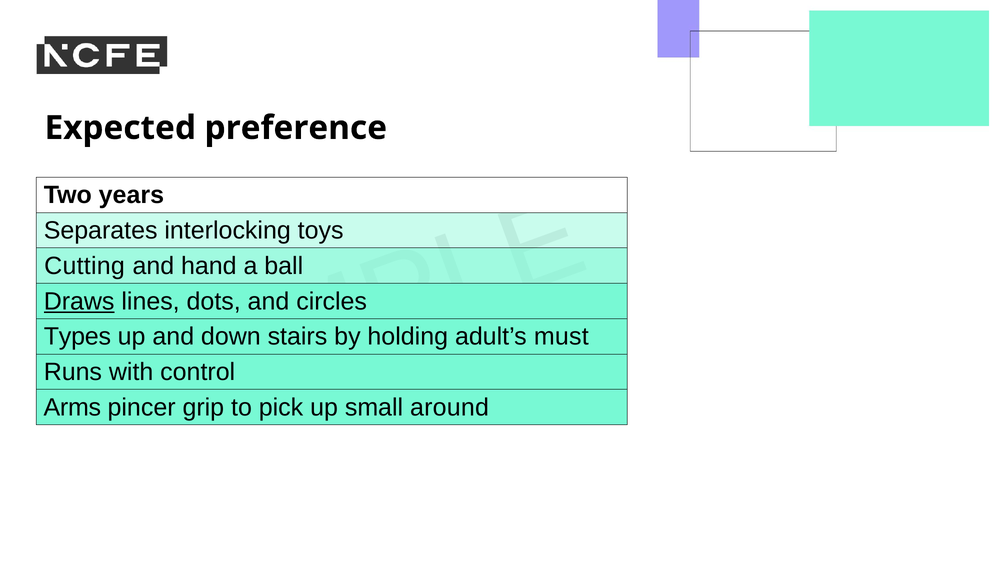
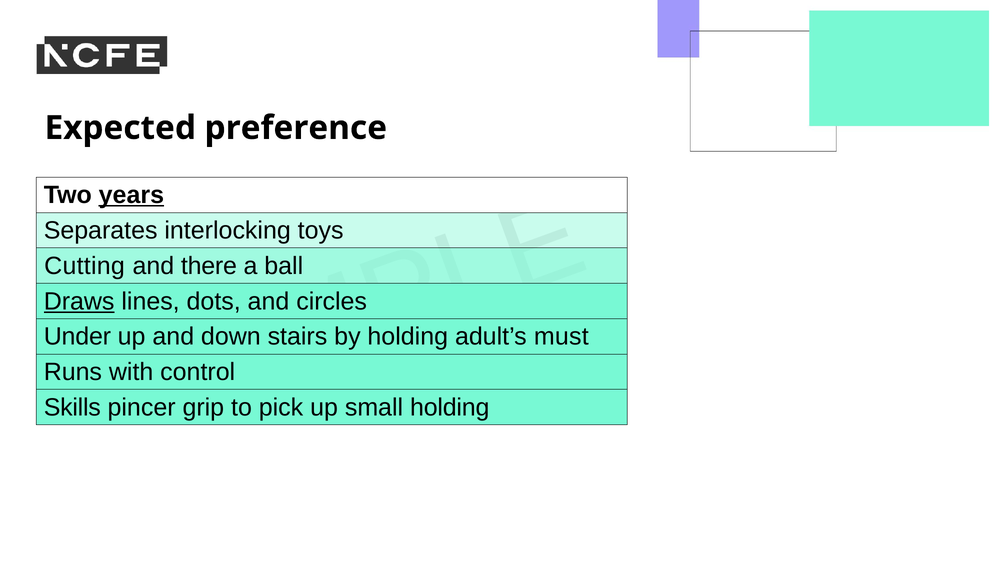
years underline: none -> present (131, 195)
hand: hand -> there (209, 266)
Types: Types -> Under (77, 337)
Arms: Arms -> Skills (72, 407)
small around: around -> holding (450, 407)
